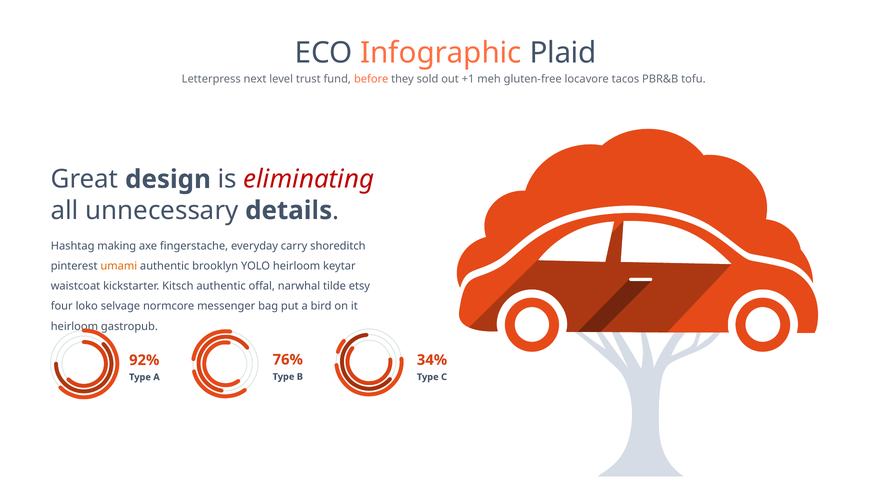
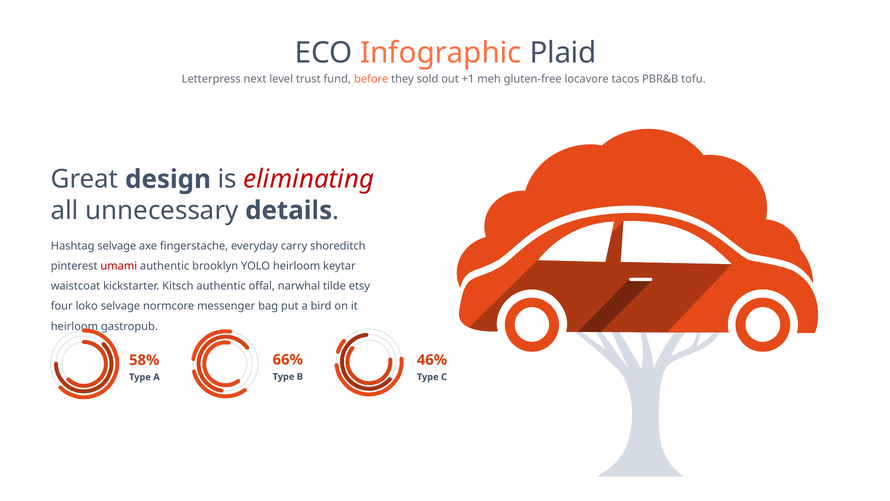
Hashtag making: making -> selvage (117, 246)
umami colour: orange -> red (119, 266)
76%: 76% -> 66% (288, 359)
34%: 34% -> 46% (432, 360)
92%: 92% -> 58% (144, 360)
